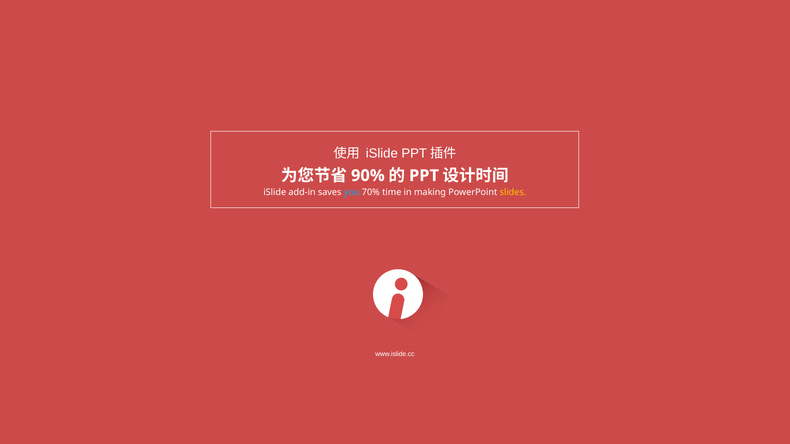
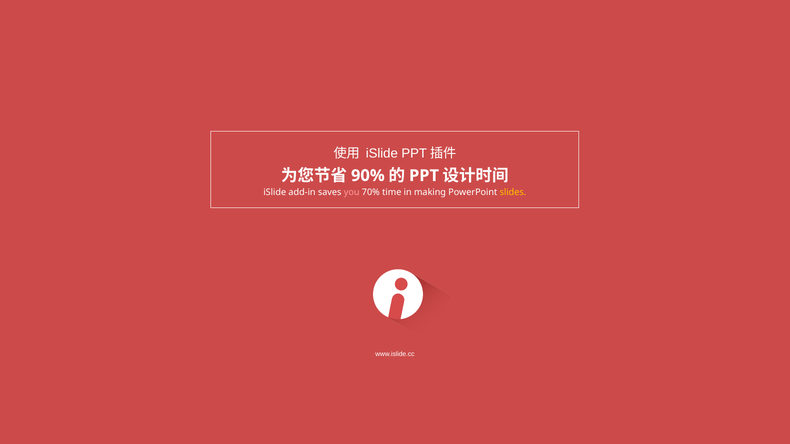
you colour: light blue -> pink (352, 193)
